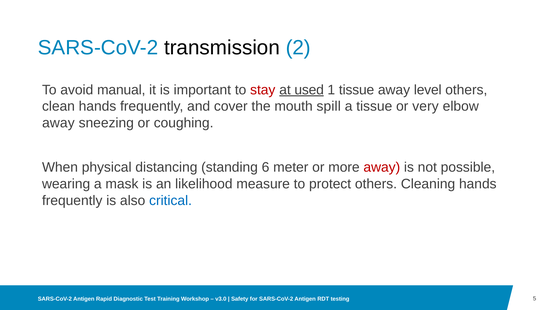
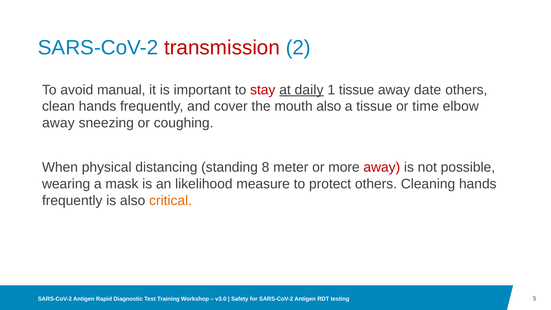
transmission colour: black -> red (222, 48)
used: used -> daily (309, 90)
level: level -> date (428, 90)
mouth spill: spill -> also (329, 106)
very: very -> time (425, 106)
6: 6 -> 8 (266, 167)
critical colour: blue -> orange (171, 200)
